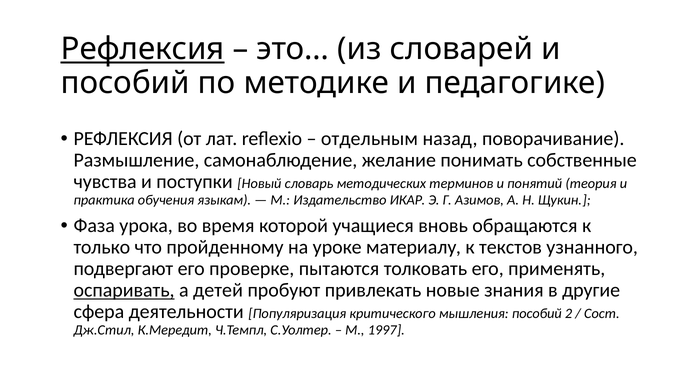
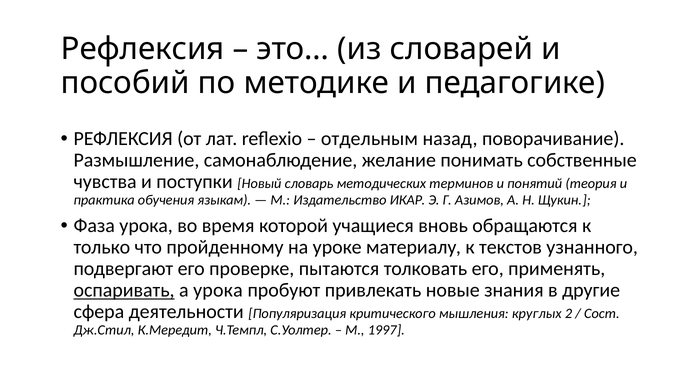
Рефлексия underline: present -> none (143, 49)
а детей: детей -> урока (218, 291)
мышления пособий: пособий -> круглых (537, 314)
